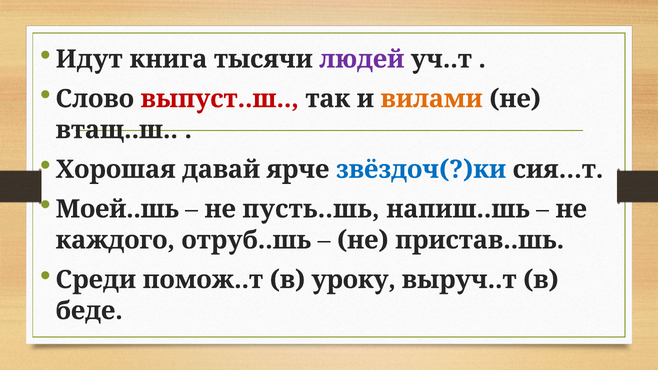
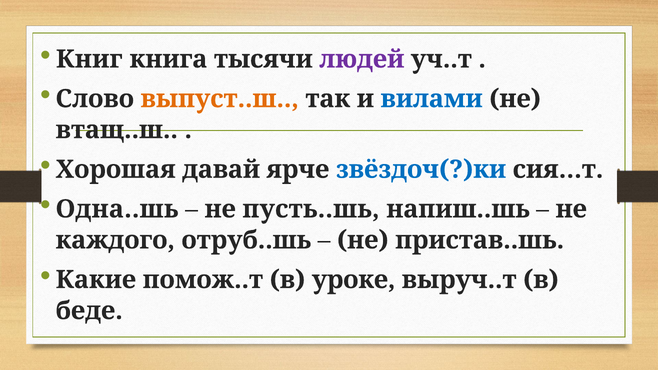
Идут: Идут -> Книг (89, 59)
выпуст..ш colour: red -> orange (220, 99)
вилами colour: orange -> blue (432, 99)
Моей..шь: Моей..шь -> Одна..шь (117, 209)
Среди: Среди -> Какие (96, 280)
уроку: уроку -> уроке (354, 280)
